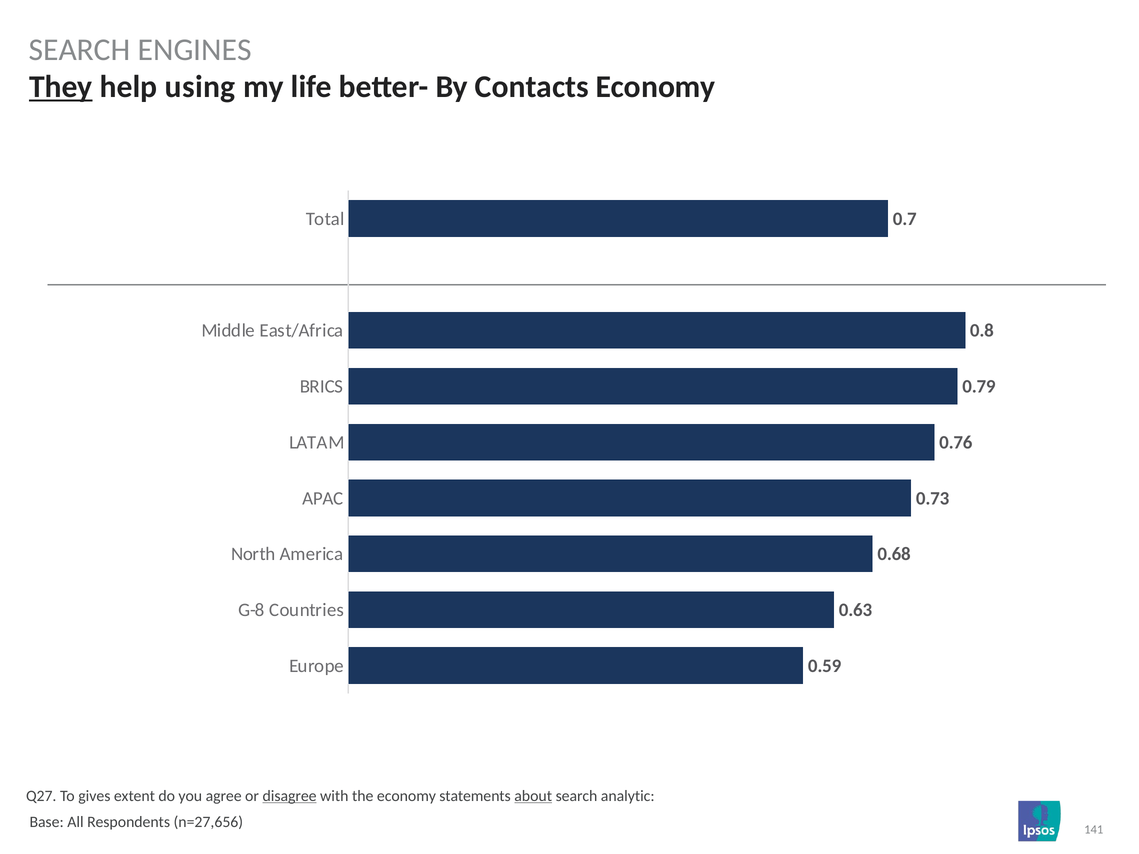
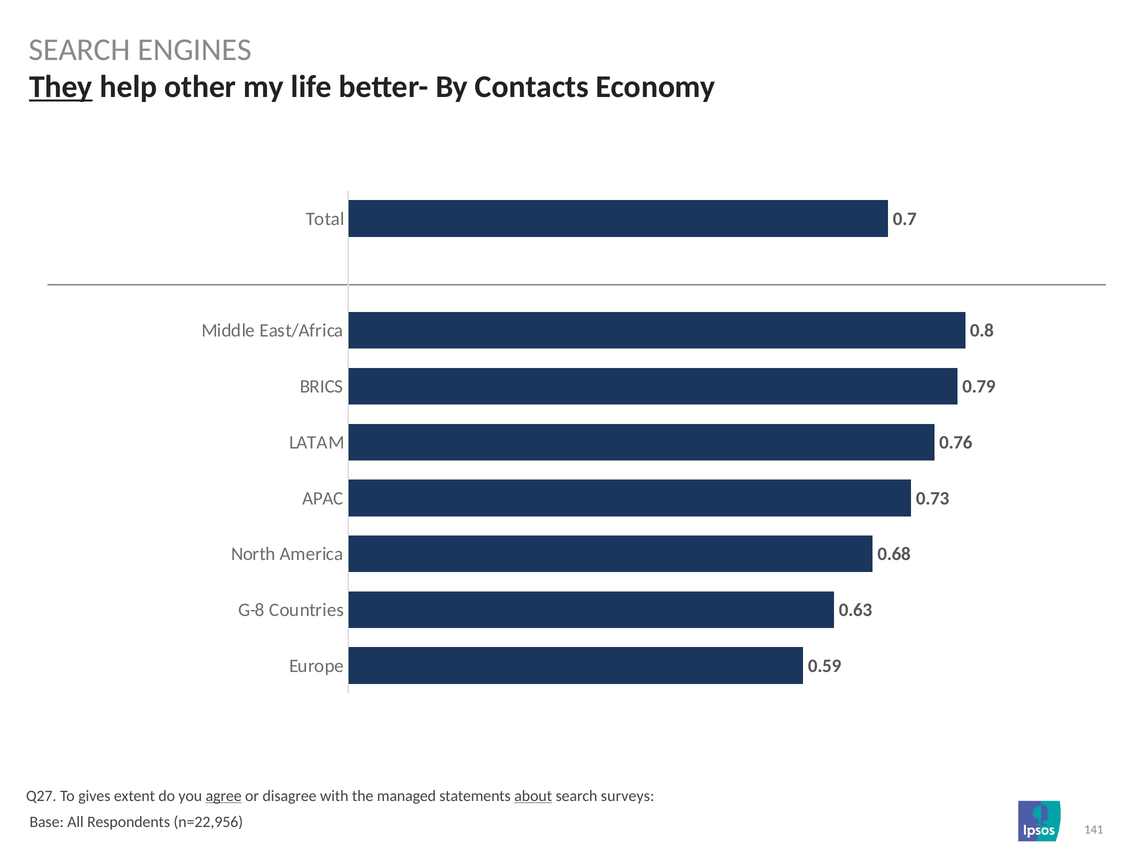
using: using -> other (200, 87)
agree underline: none -> present (224, 796)
disagree underline: present -> none (290, 796)
the economy: economy -> managed (407, 796)
analytic: analytic -> surveys (628, 796)
n=27,656: n=27,656 -> n=22,956 (208, 822)
